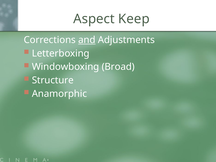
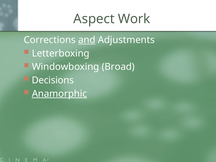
Keep: Keep -> Work (134, 19)
Structure: Structure -> Decisions (53, 80)
Anamorphic underline: none -> present (59, 94)
